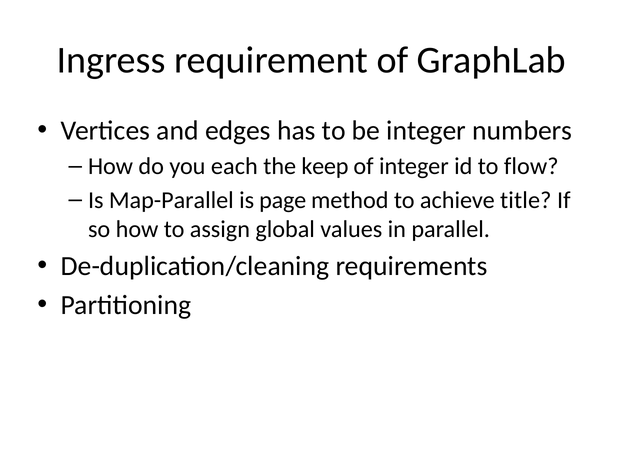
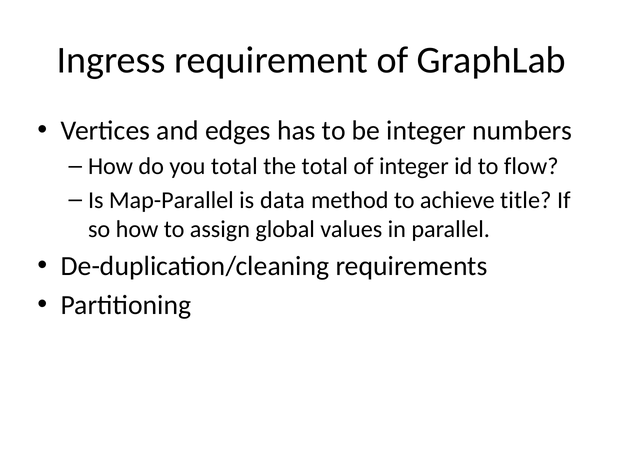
you each: each -> total (234, 166)
the keep: keep -> total (325, 166)
page: page -> data (282, 200)
